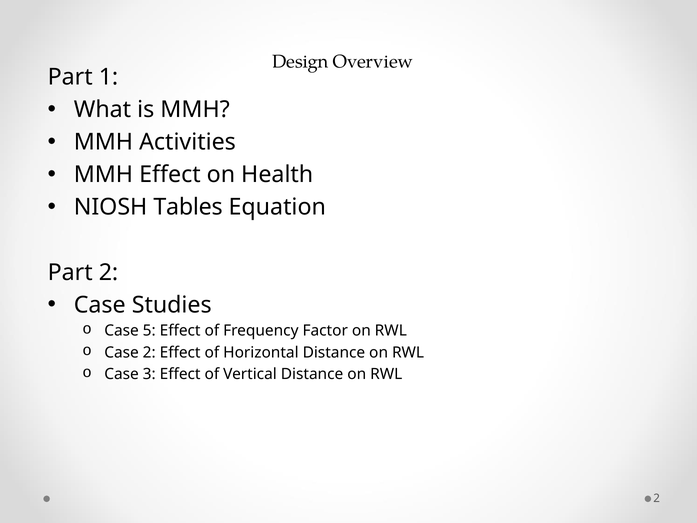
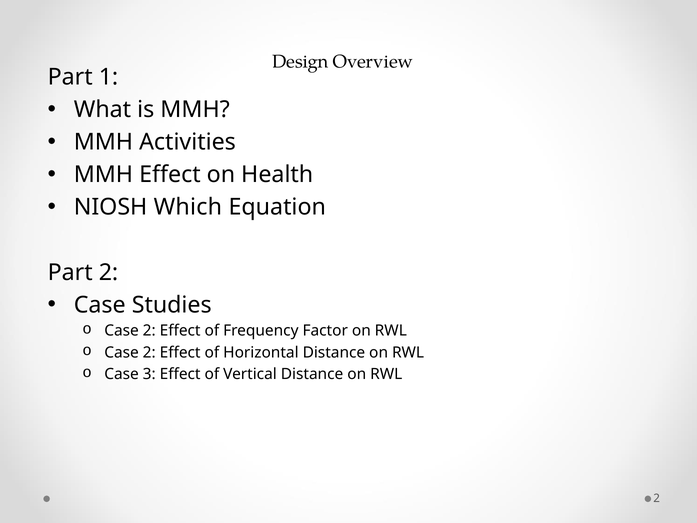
Tables: Tables -> Which (188, 207)
5: 5 -> 2 (149, 331)
